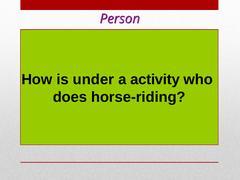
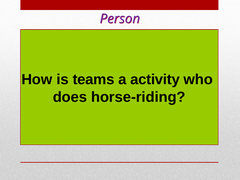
under: under -> teams (94, 79)
